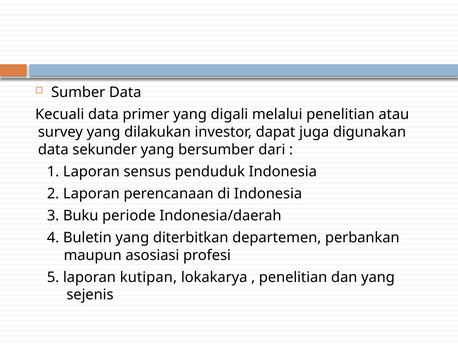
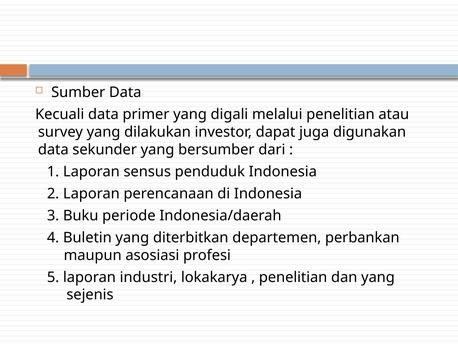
kutipan: kutipan -> industri (148, 277)
